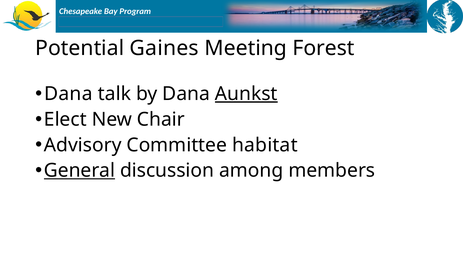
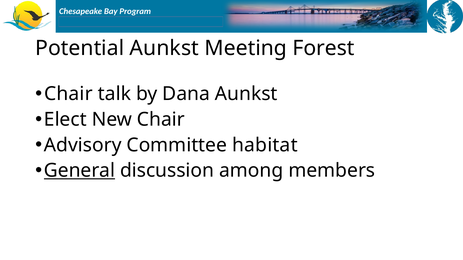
Potential Gaines: Gaines -> Aunkst (164, 48)
Dana: Dana -> Chair (68, 94)
Aunkst underline: present -> none (246, 94)
